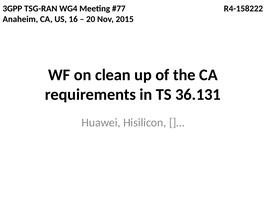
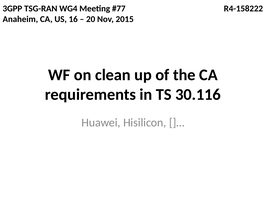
36.131: 36.131 -> 30.116 (198, 94)
